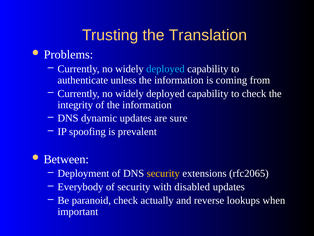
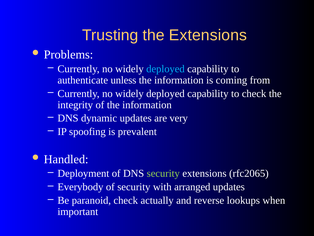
the Translation: Translation -> Extensions (208, 35)
sure: sure -> very (179, 118)
Between: Between -> Handled (66, 159)
security colour: yellow -> light green (163, 173)
disabled: disabled -> arranged (192, 187)
